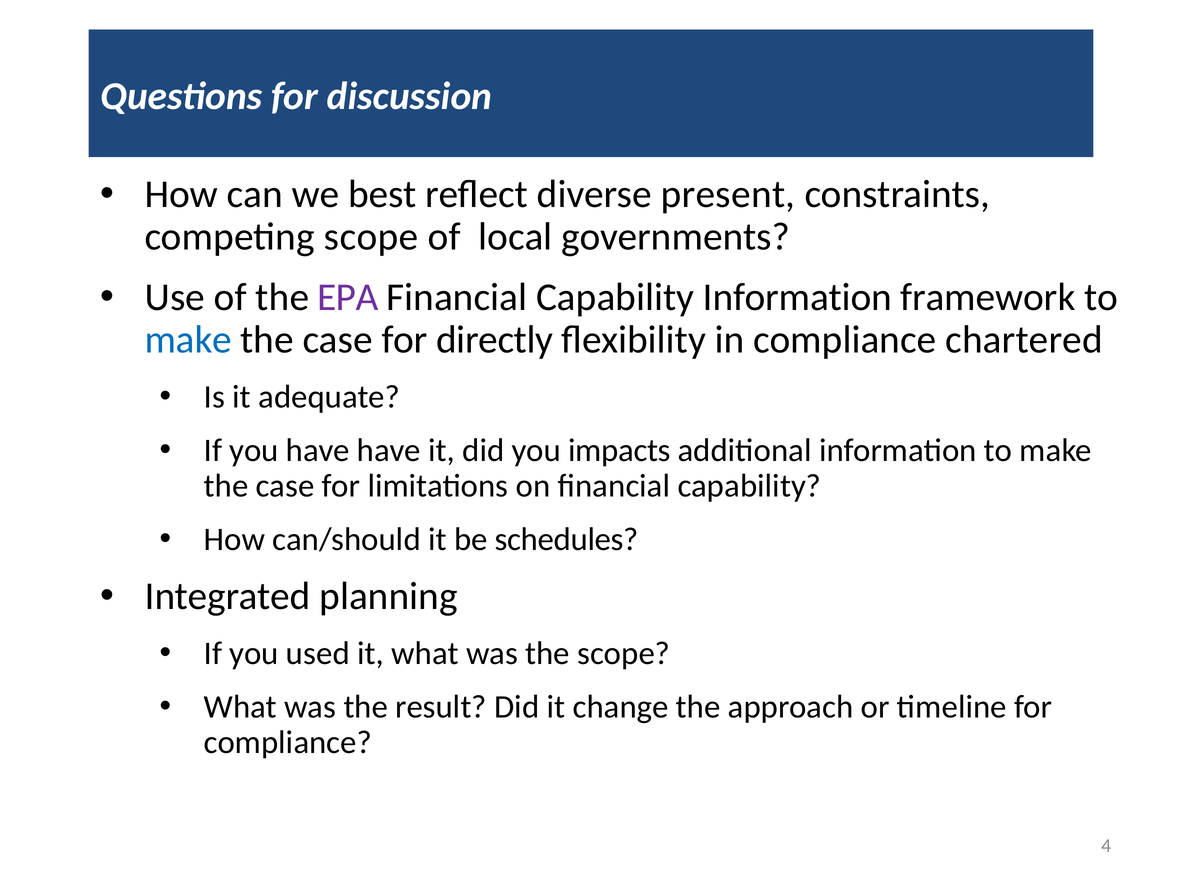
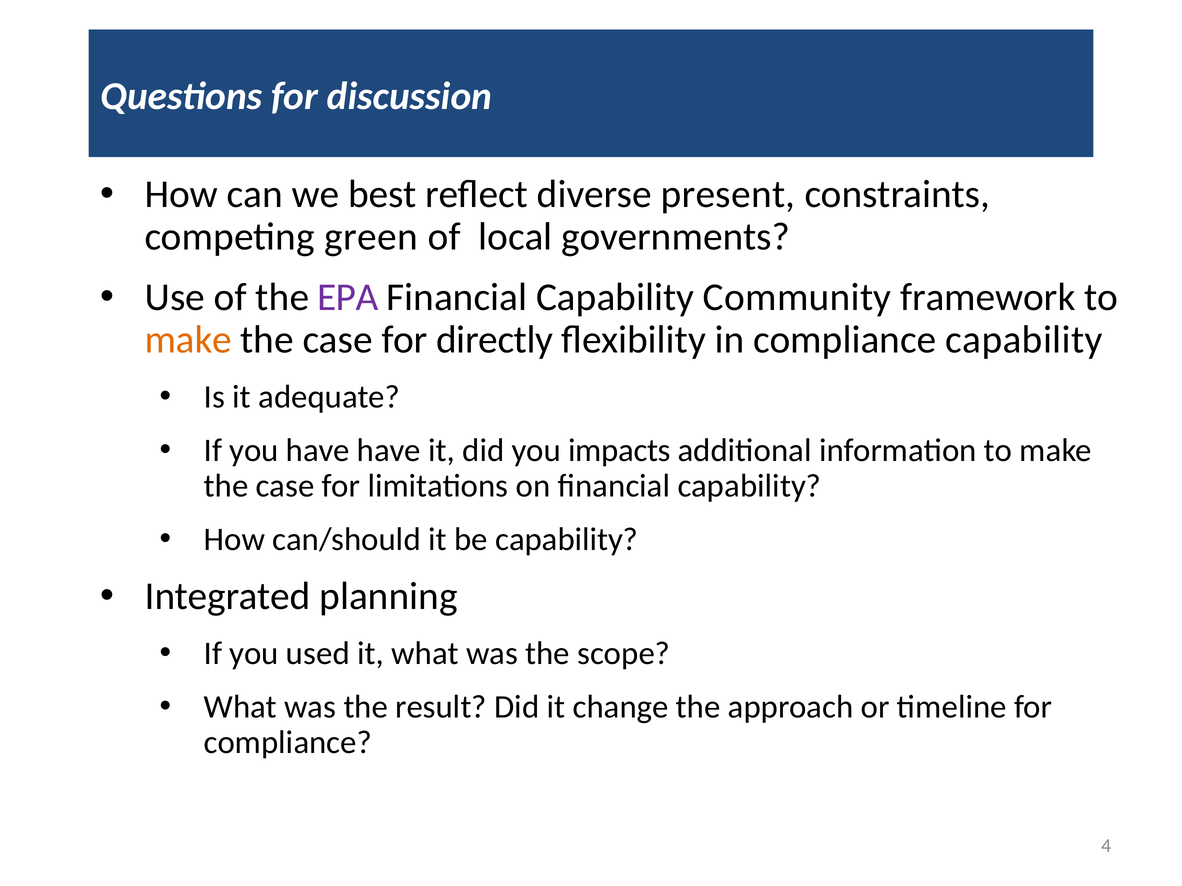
competing scope: scope -> green (371, 237)
Capability Information: Information -> Community (797, 298)
make colour: blue -> orange (188, 340)
compliance chartered: chartered -> capability (1024, 340)
be schedules: schedules -> capability (567, 540)
